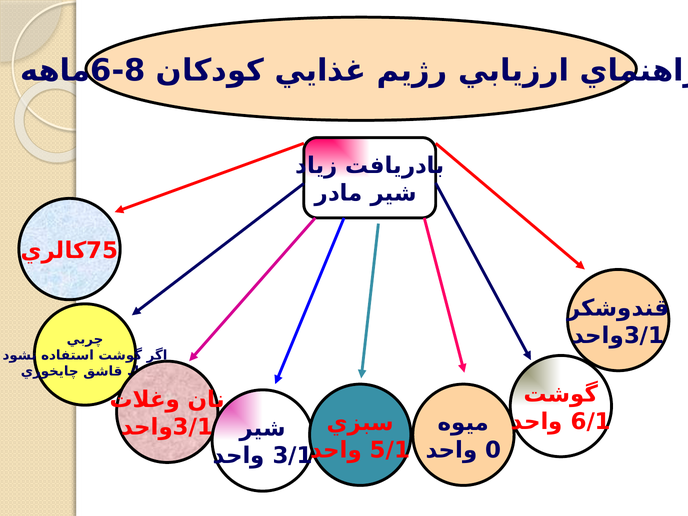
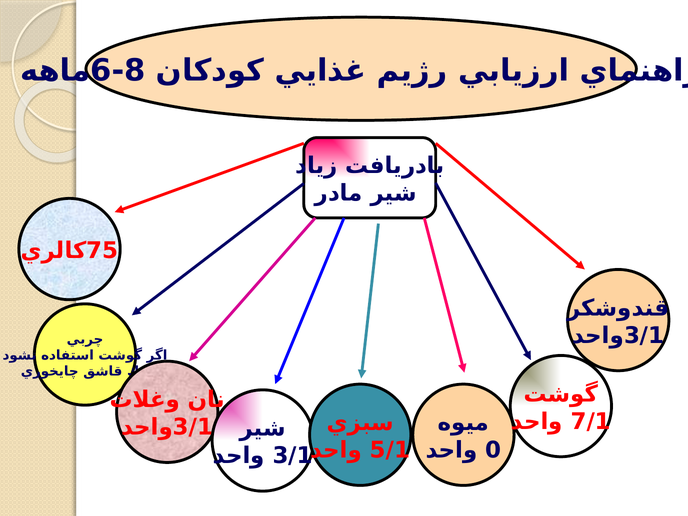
6/1: 6/1 -> 7/1 (591, 421)
